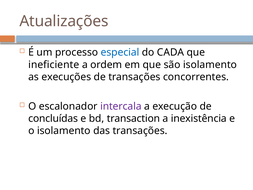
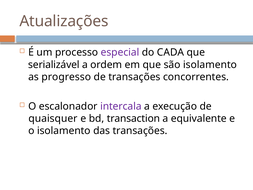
especial colour: blue -> purple (120, 52)
ineficiente: ineficiente -> serializável (54, 65)
execuções: execuções -> progresso (66, 77)
concluídas: concluídas -> quaisquer (53, 118)
inexistência: inexistência -> equivalente (199, 118)
